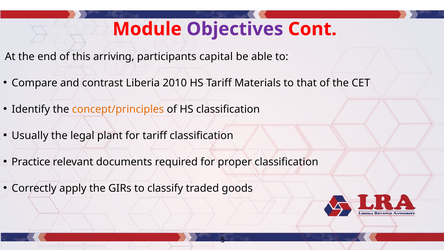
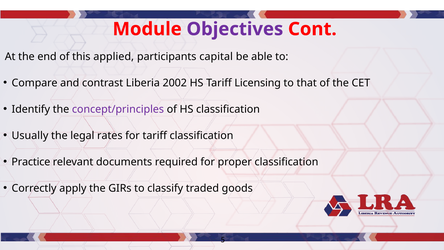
arriving: arriving -> applied (114, 57)
2010: 2010 -> 2002 (175, 83)
Materials: Materials -> Licensing (258, 83)
concept/principles colour: orange -> purple (118, 109)
plant: plant -> rates (110, 136)
